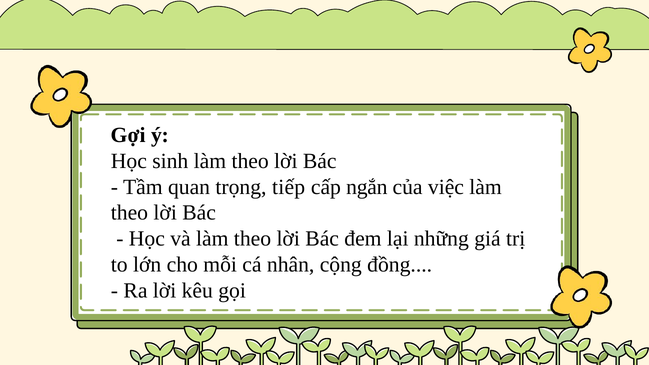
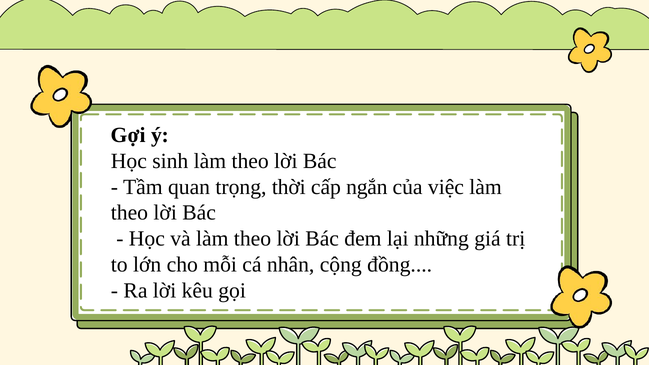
tiếp: tiếp -> thời (289, 187)
